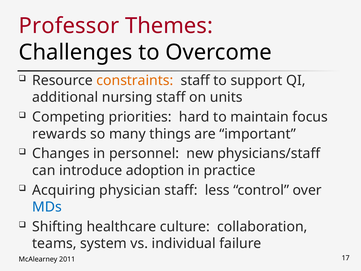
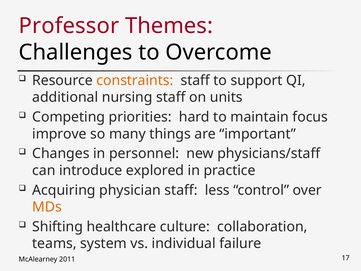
rewards: rewards -> improve (59, 134)
adoption: adoption -> explored (155, 170)
MDs colour: blue -> orange (47, 207)
